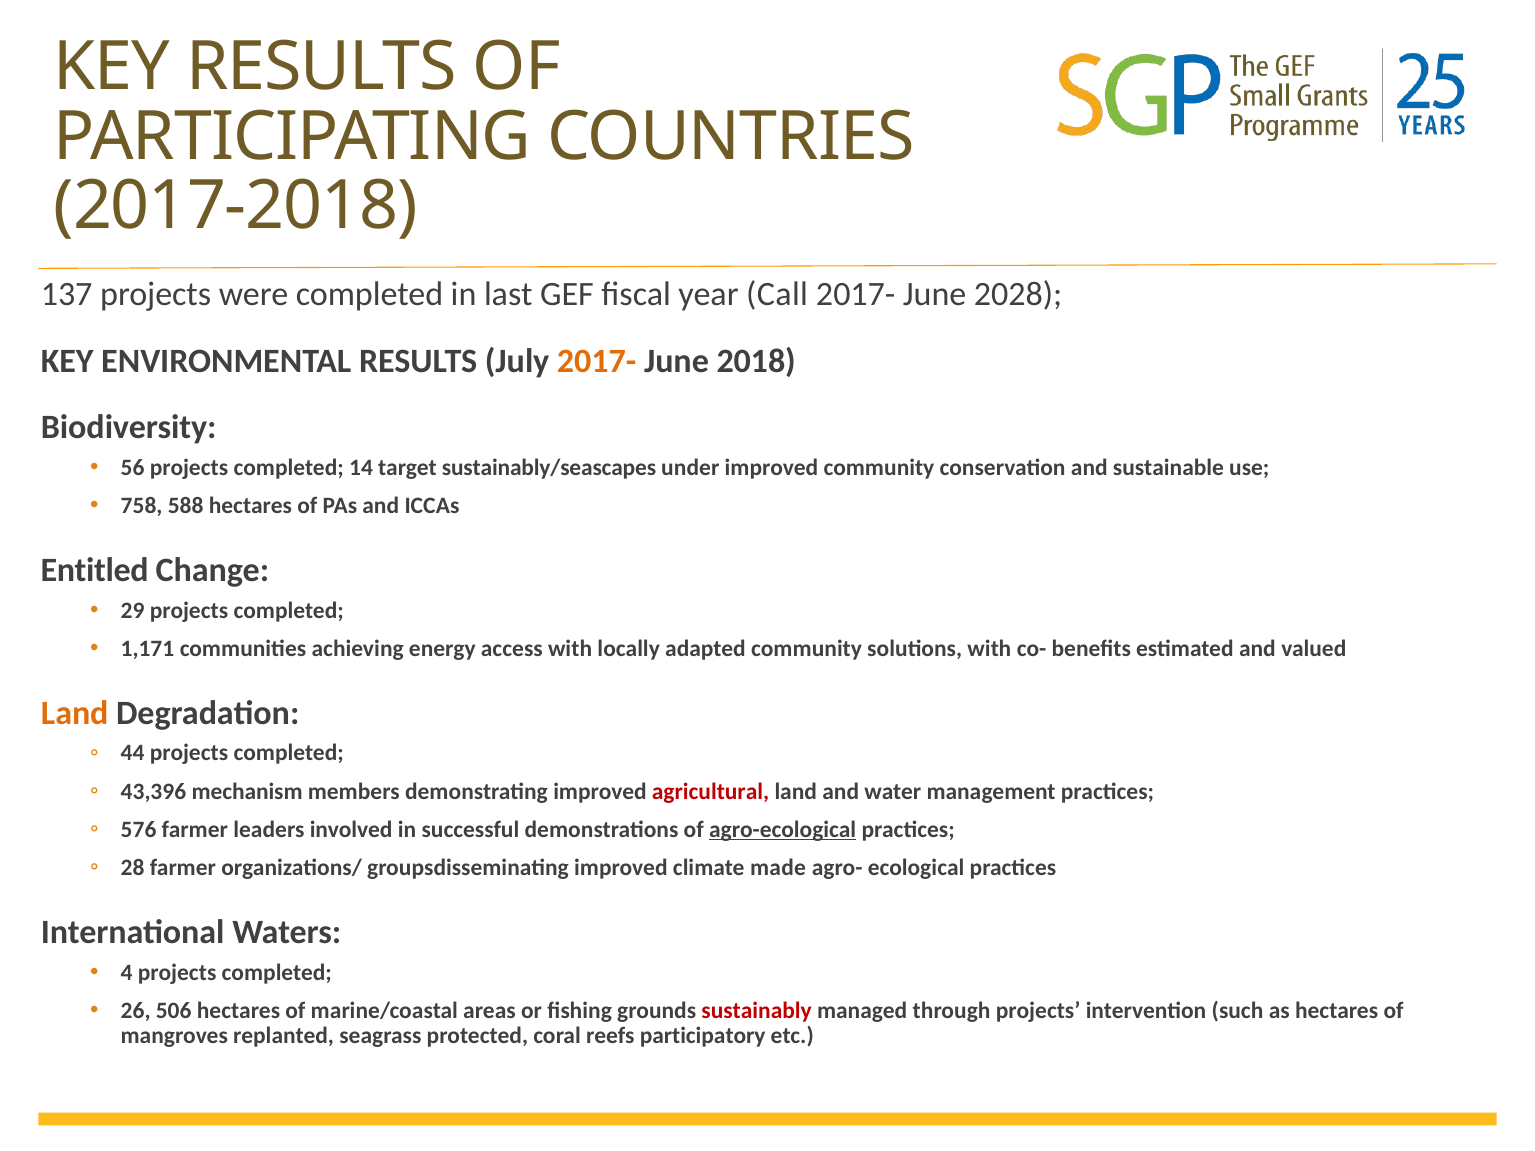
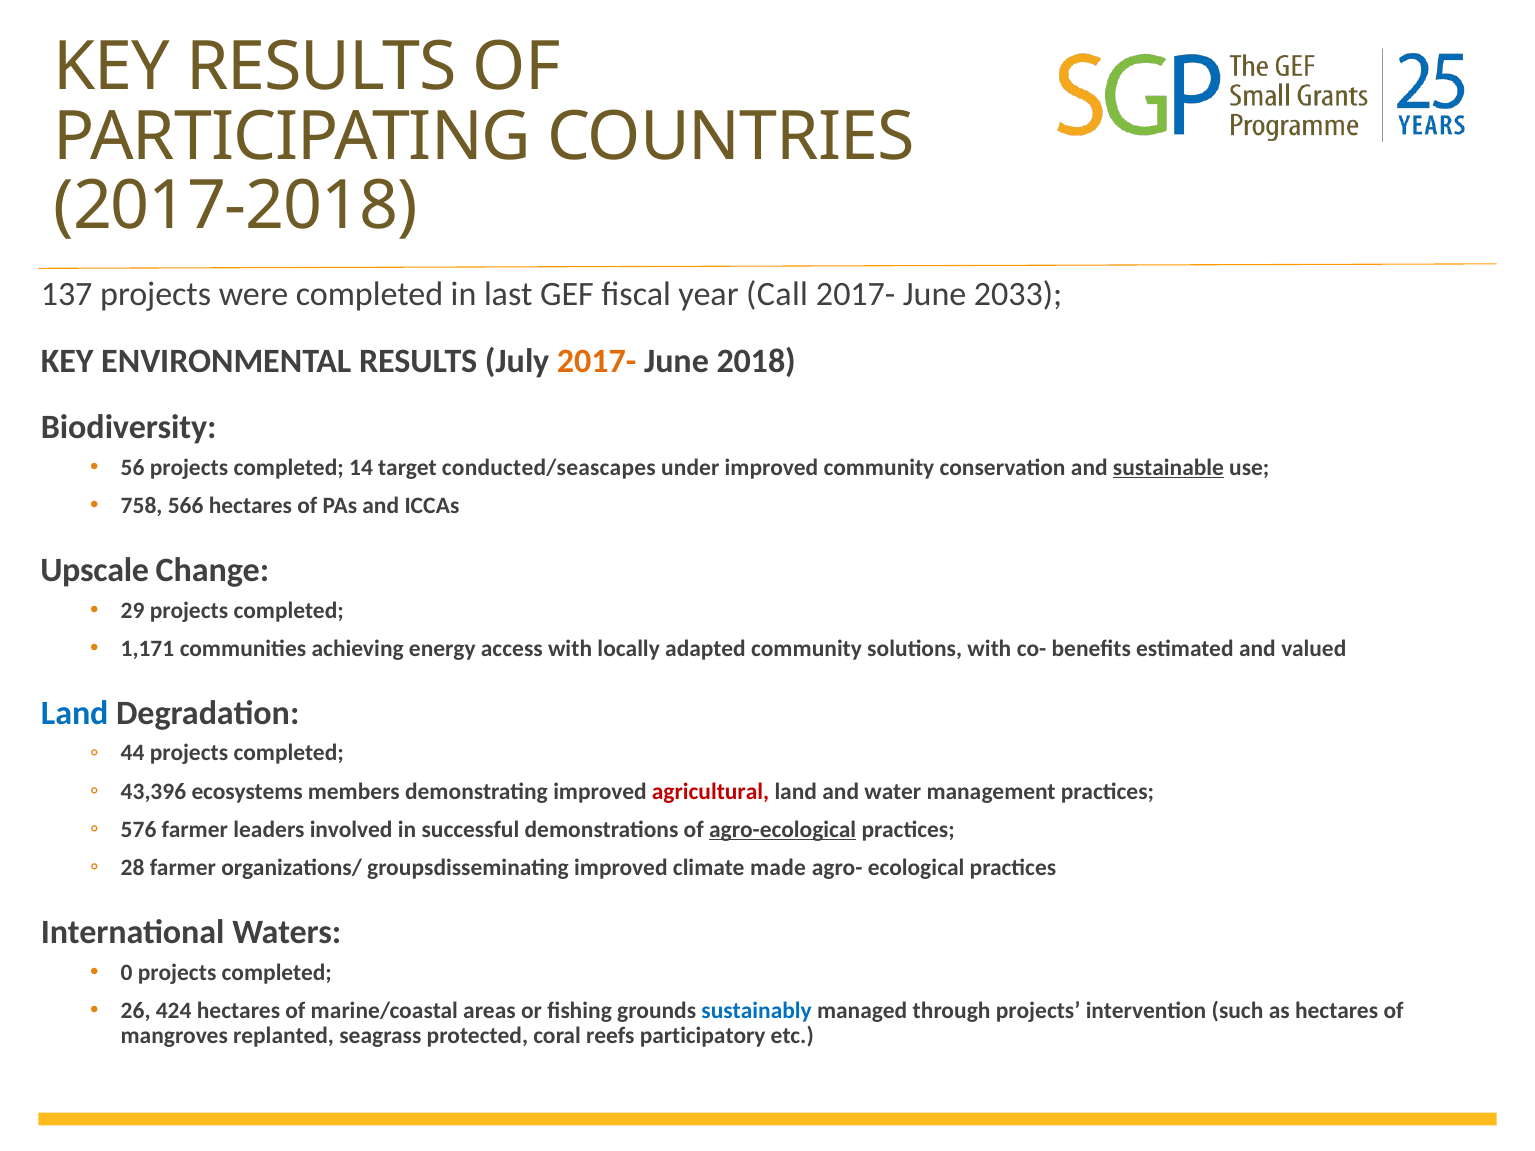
2028: 2028 -> 2033 (1018, 294)
sustainably/seascapes: sustainably/seascapes -> conducted/seascapes (549, 468)
sustainable underline: none -> present (1168, 468)
588: 588 -> 566 (186, 506)
Entitled: Entitled -> Upscale (95, 571)
Land colour: orange -> blue (75, 714)
mechanism: mechanism -> ecosystems (247, 792)
4: 4 -> 0 (127, 973)
506: 506 -> 424 (174, 1011)
sustainably colour: red -> blue (757, 1011)
